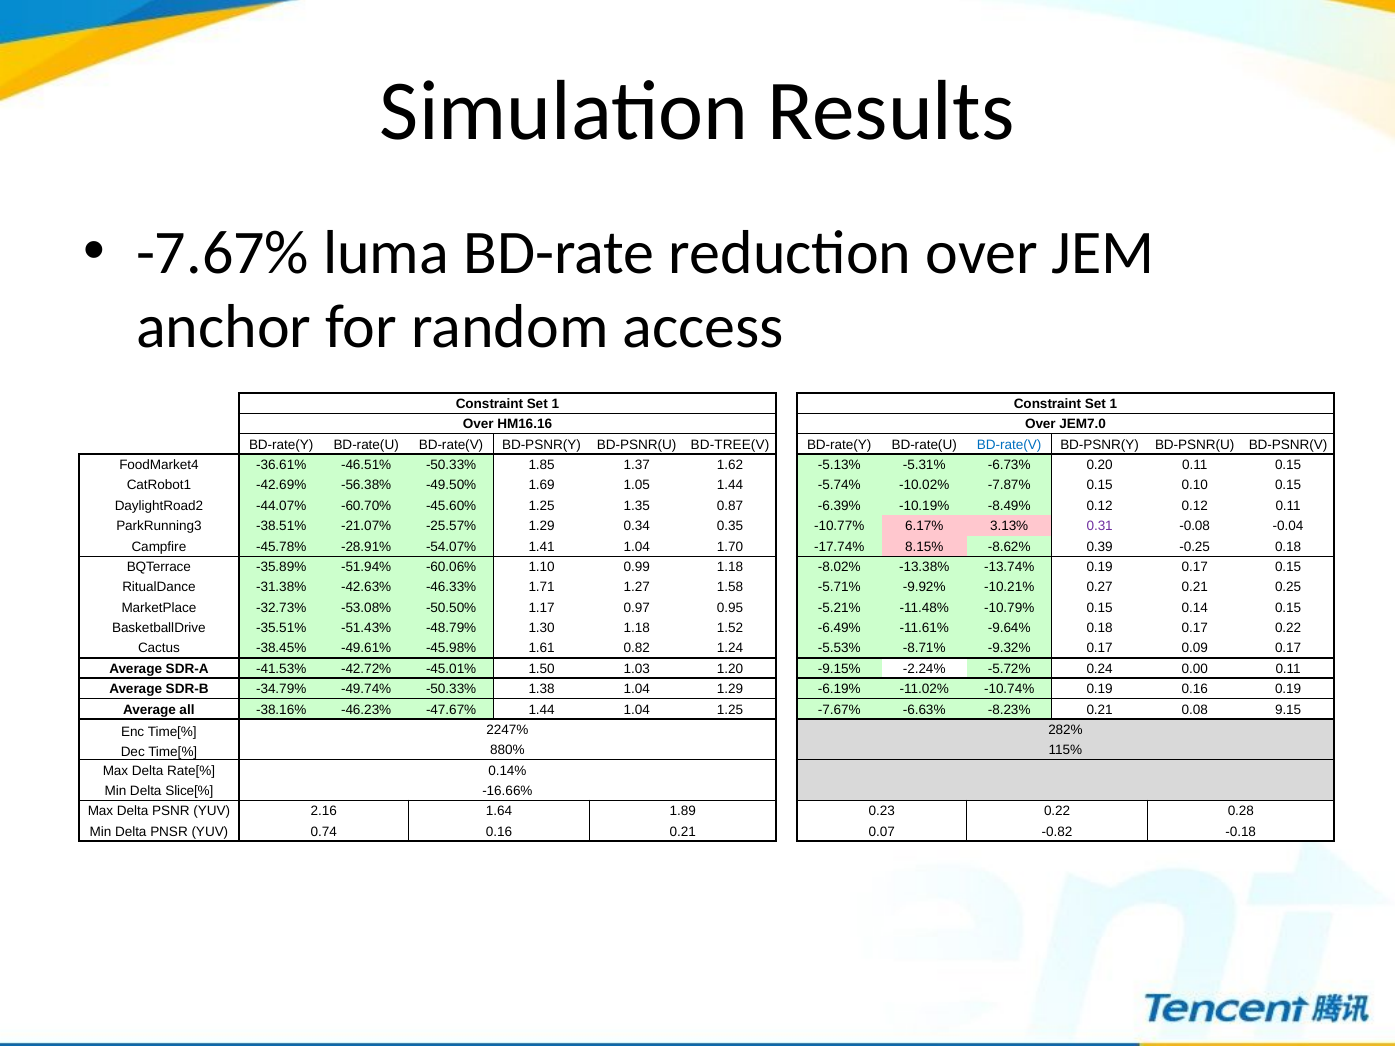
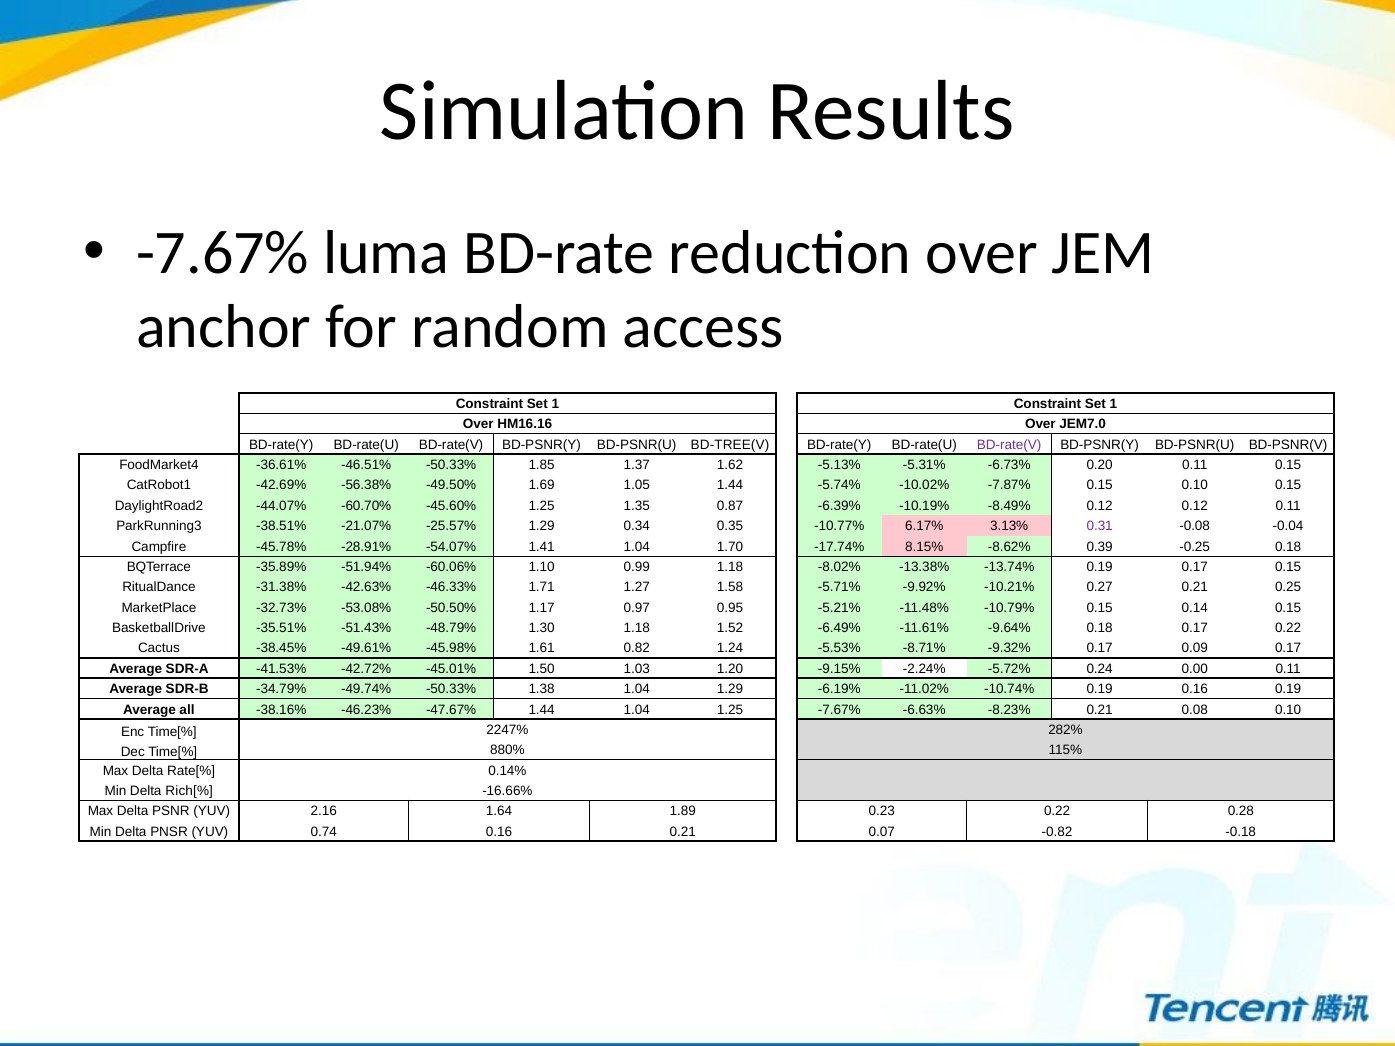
BD-rate(V colour: blue -> purple (1009, 445)
0.08 9.15: 9.15 -> 0.10 (1288, 710)
Slice[%: Slice[% -> Rich[% (189, 791)
